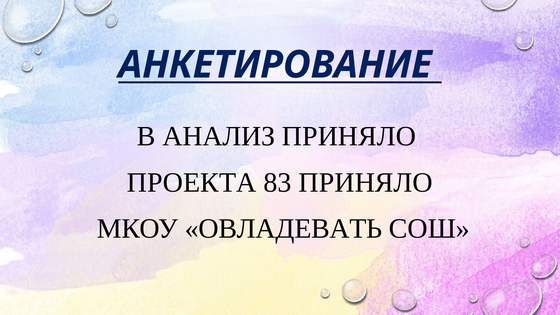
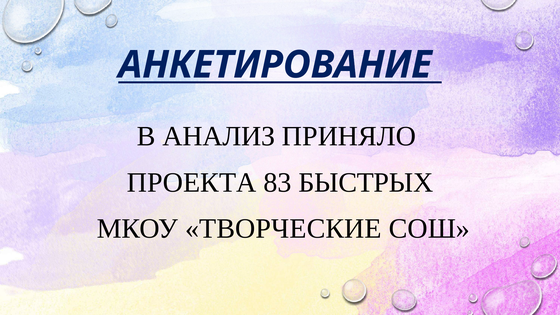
83 ПРИНЯЛО: ПРИНЯЛО -> БЫСТРЫХ (366, 182)
ОВЛАДЕВАТЬ: ОВЛАДЕВАТЬ -> ТВОРЧЕСКИЕ (283, 229)
